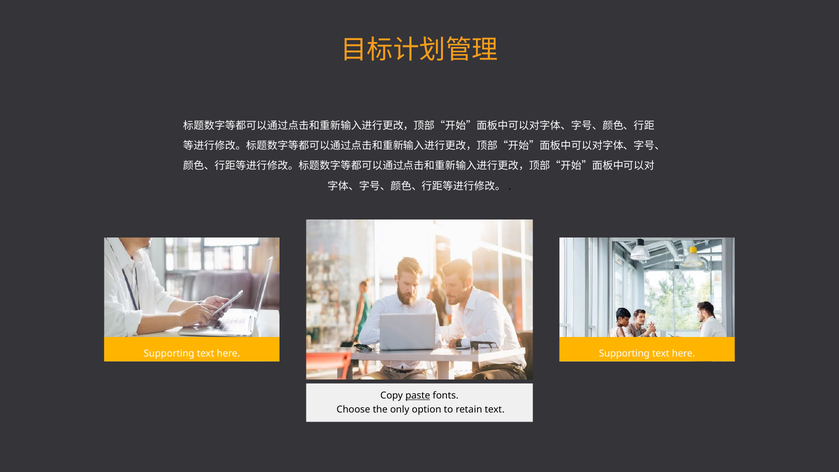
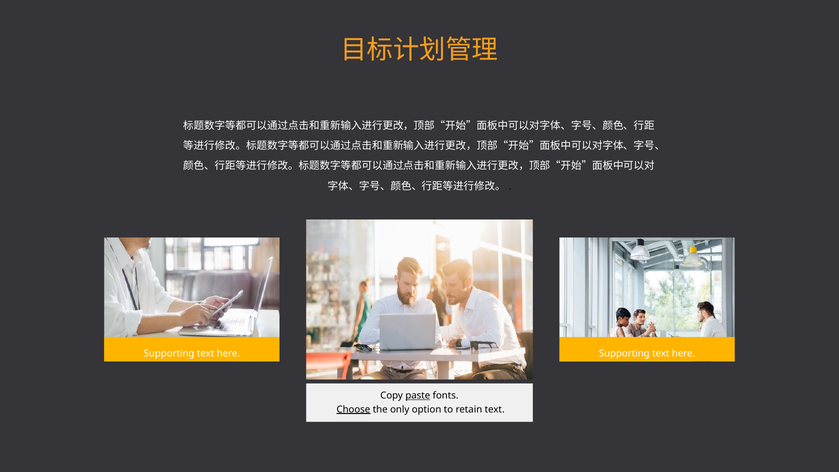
Choose underline: none -> present (353, 409)
